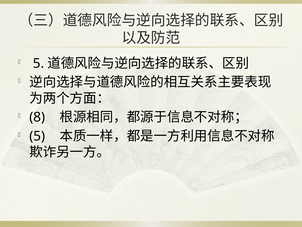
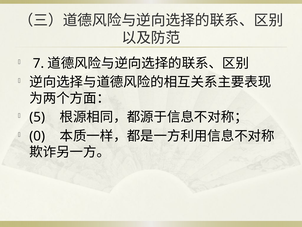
5: 5 -> 7 (39, 63)
8: 8 -> 5 (37, 117)
5: 5 -> 0 (37, 136)
